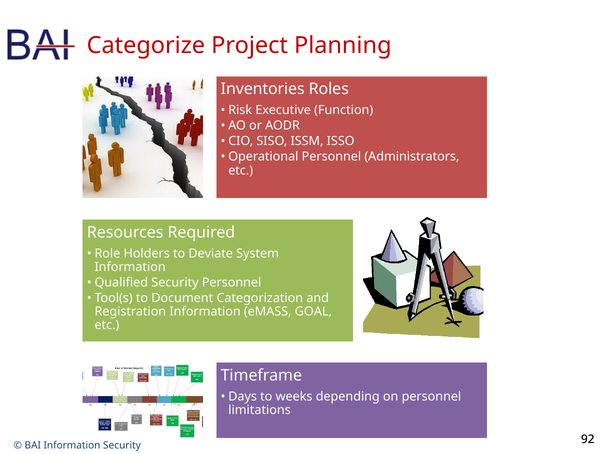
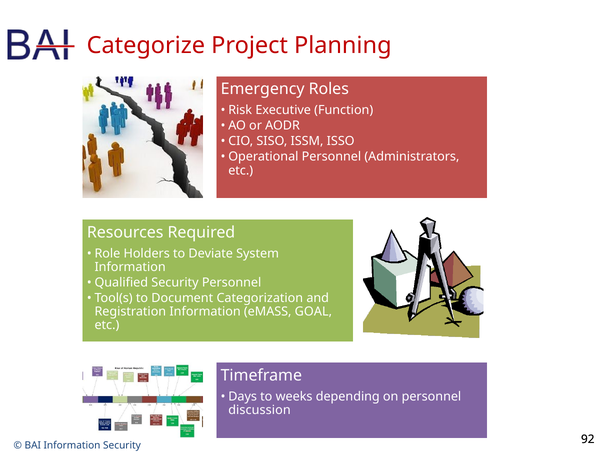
Inventories: Inventories -> Emergency (263, 89)
limitations: limitations -> discussion (260, 410)
